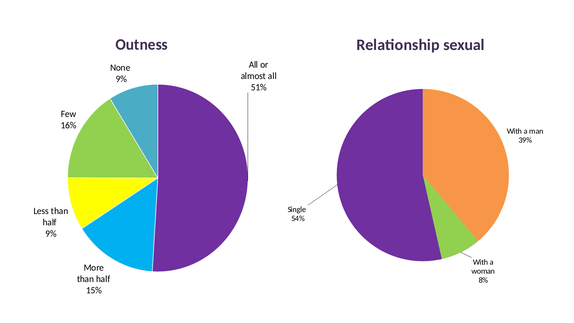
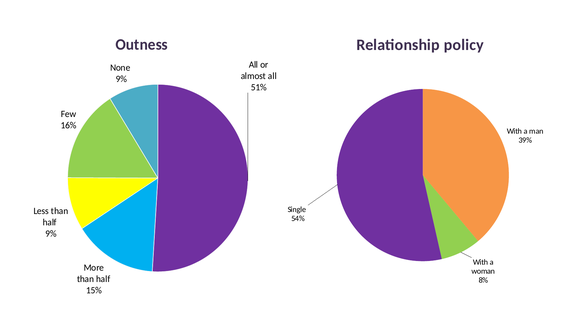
sexual: sexual -> policy (464, 45)
